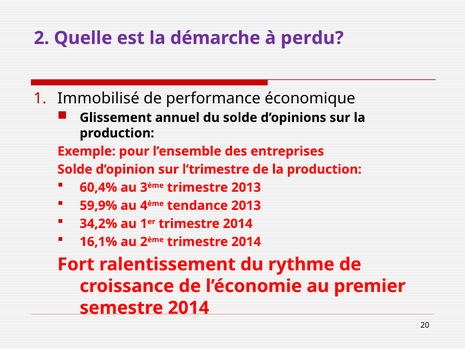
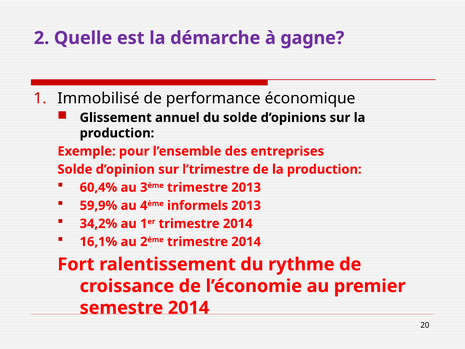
perdu: perdu -> gagne (312, 38)
tendance: tendance -> informels (198, 205)
